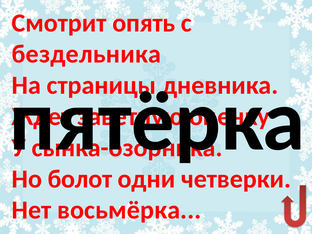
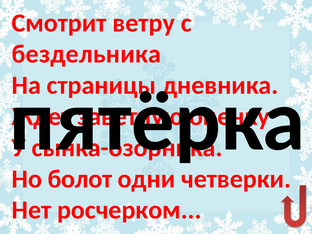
опять: опять -> ветру (144, 23)
восьмёрка: восьмёрка -> росчерком (129, 210)
